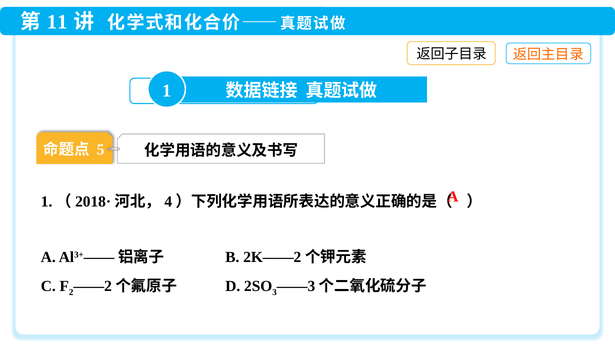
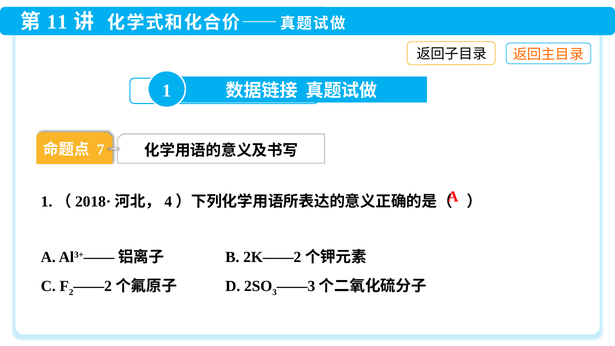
5: 5 -> 7 (101, 150)
